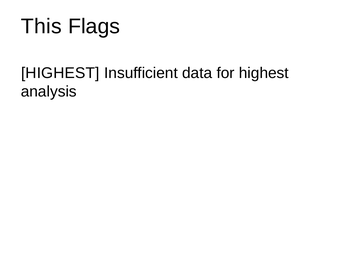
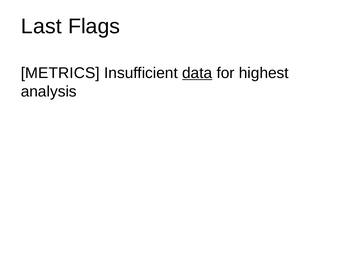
This: This -> Last (41, 26)
HIGHEST: HIGHEST -> METRICS (60, 73)
data underline: none -> present (197, 73)
